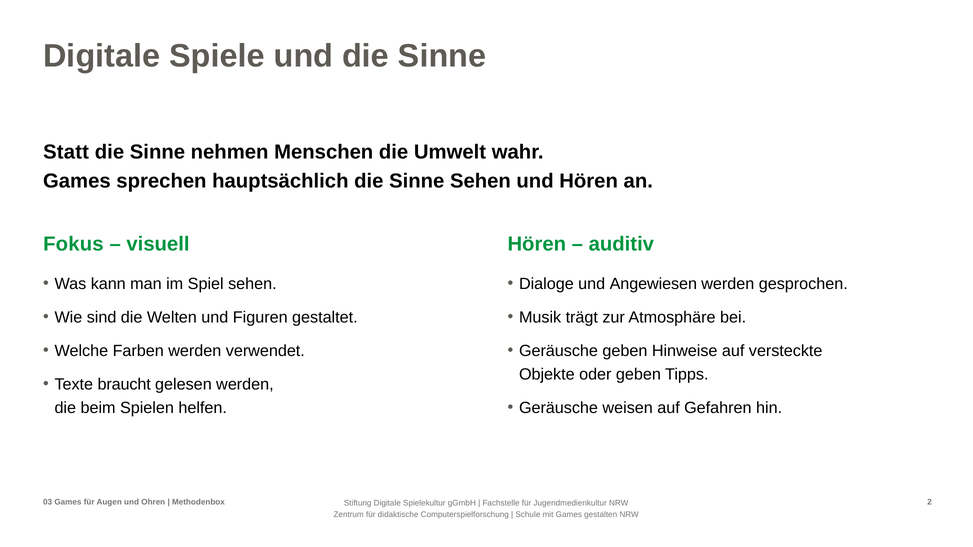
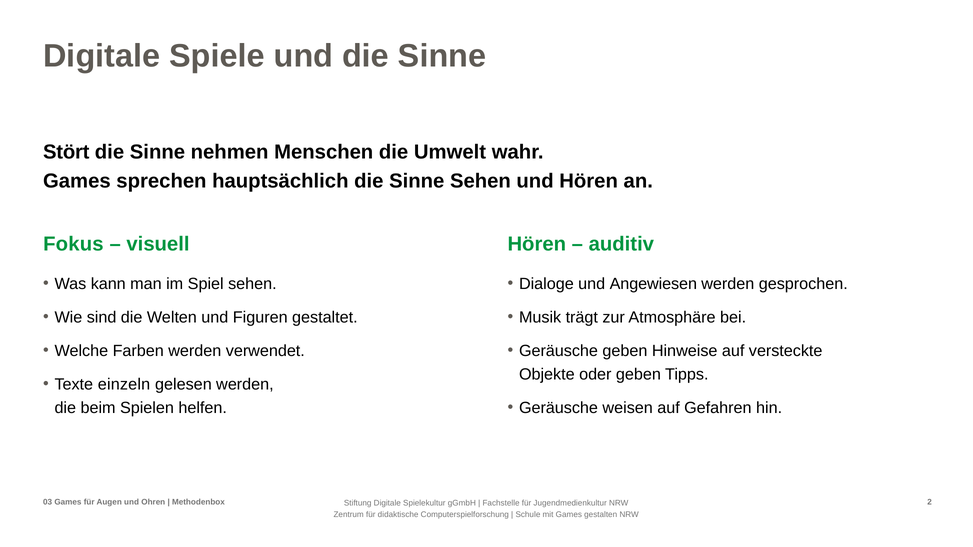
Statt: Statt -> Stört (66, 152)
braucht: braucht -> einzeln (124, 385)
